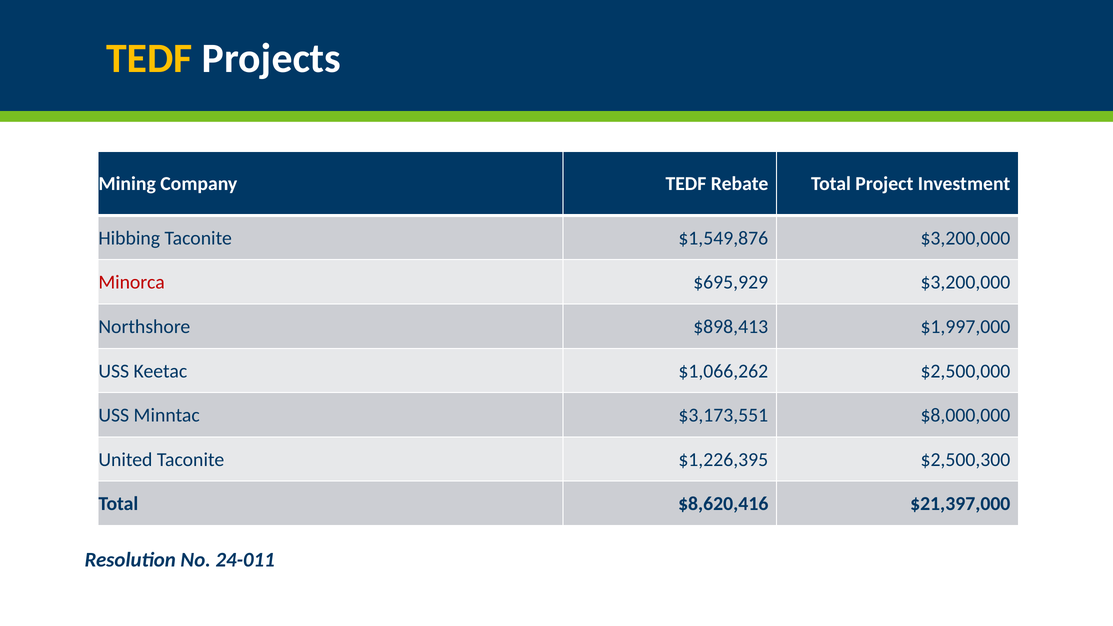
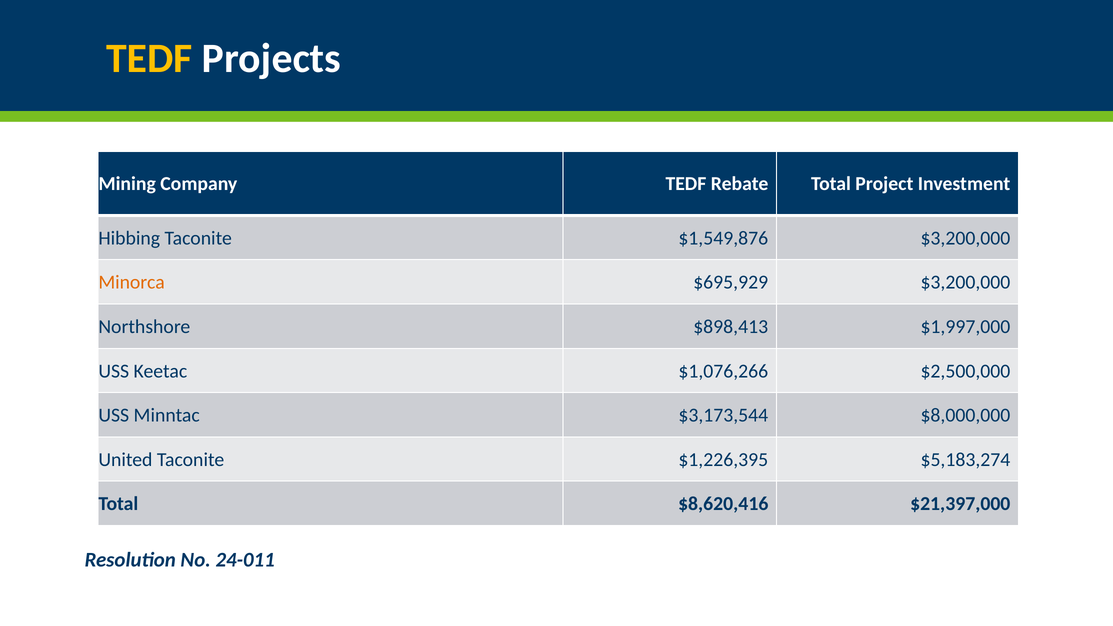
Minorca colour: red -> orange (132, 282)
$1,066,262: $1,066,262 -> $1,076,266 (723, 371)
$3,173,551: $3,173,551 -> $3,173,544 (723, 415)
$2,500,300: $2,500,300 -> $5,183,274 (965, 460)
